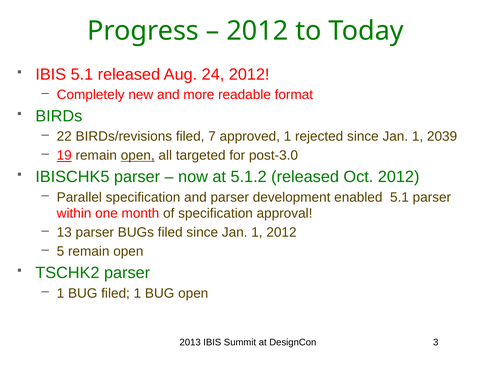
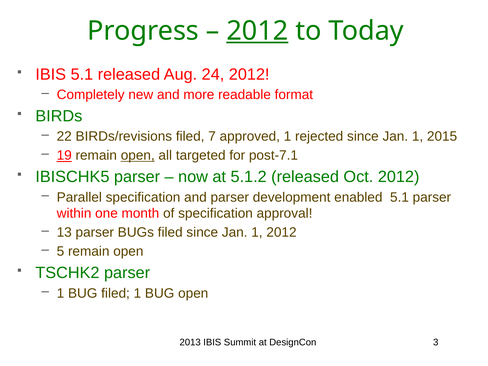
2012 underline: none -> present (257, 31)
2039: 2039 -> 2015 (442, 137)
post-3.0: post-3.0 -> post-7.1 (273, 155)
